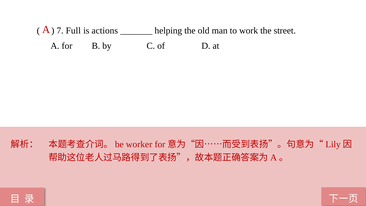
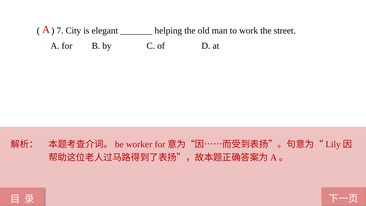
Full: Full -> City (73, 31)
actions: actions -> elegant (105, 31)
